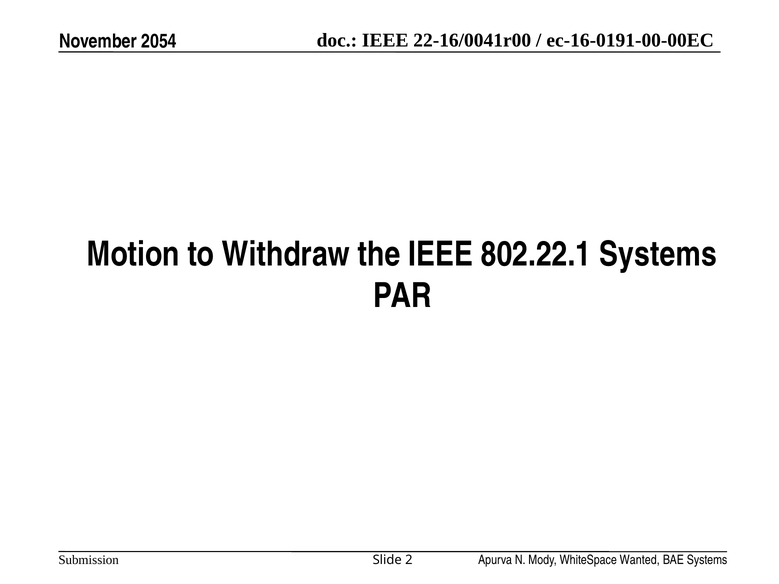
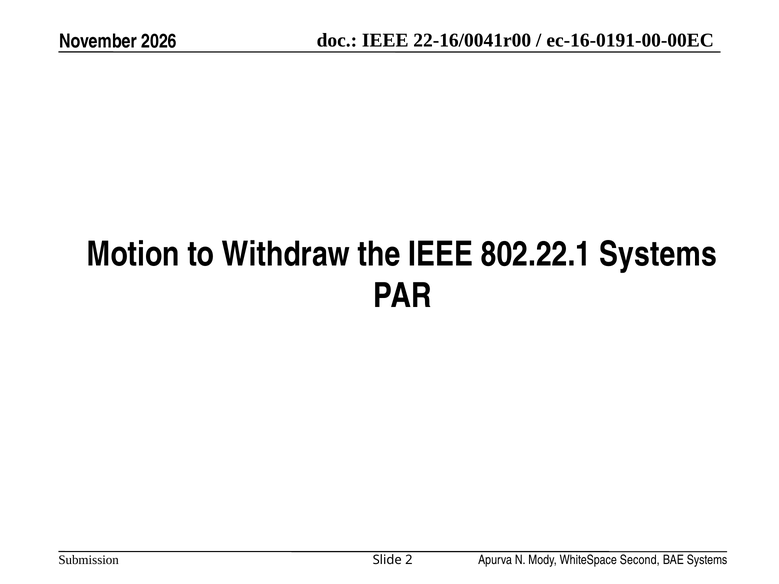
2054: 2054 -> 2026 (159, 41)
Wanted: Wanted -> Second (640, 560)
